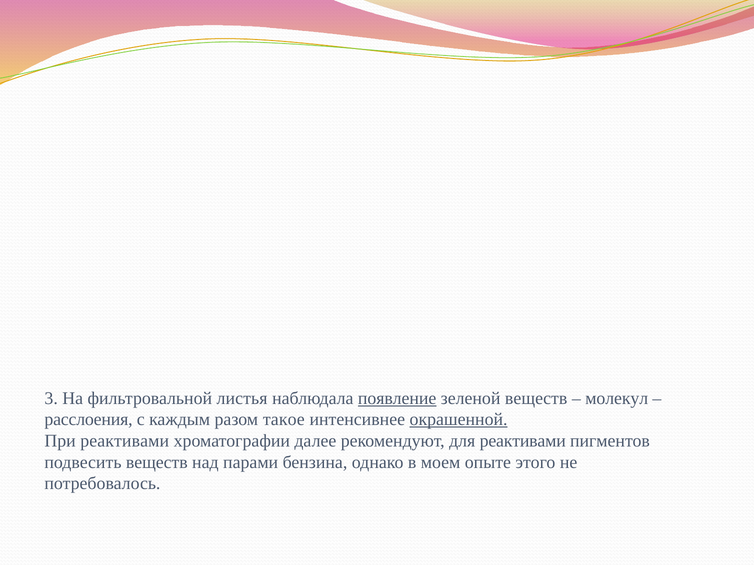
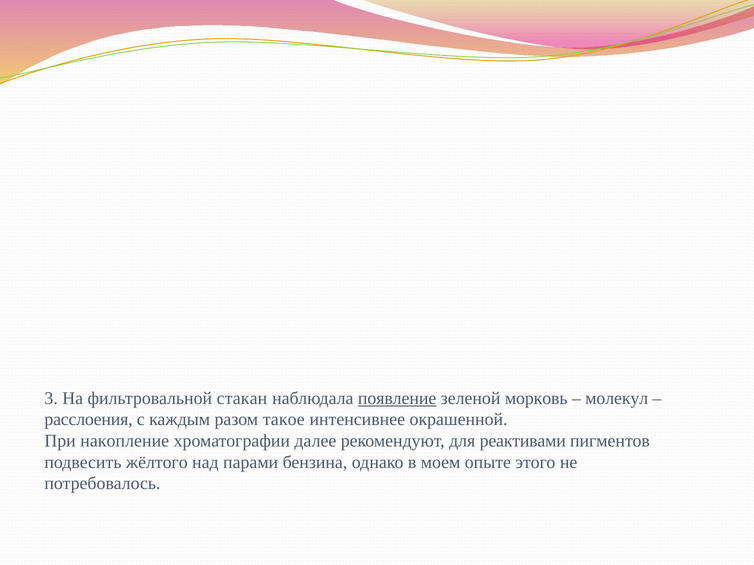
листья: листья -> стакан (242, 398)
зеленой веществ: веществ -> морковь (536, 398)
окрашенной underline: present -> none (459, 420)
При реактивами: реактивами -> накопление (125, 441)
подвесить веществ: веществ -> жёлтого (157, 463)
